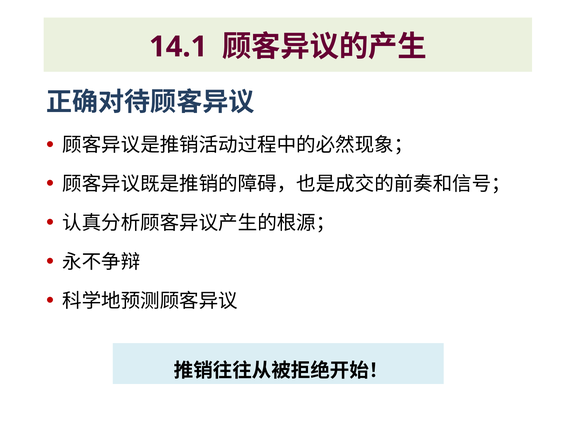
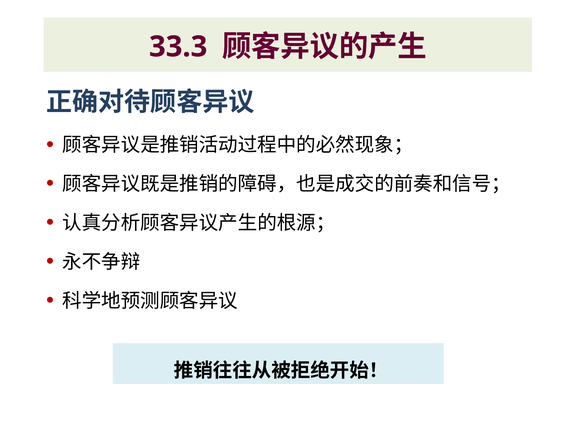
14.1: 14.1 -> 33.3 (178, 47)
